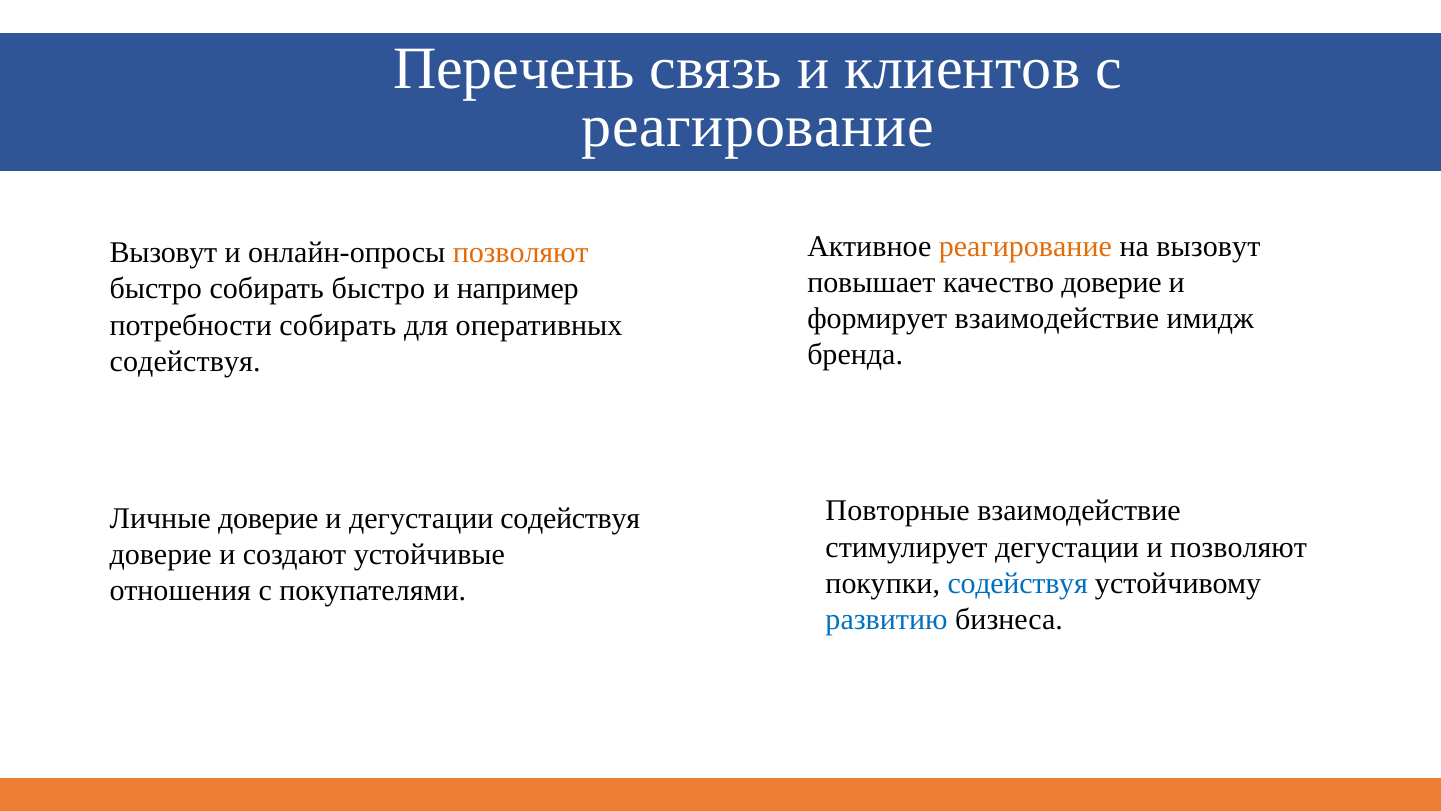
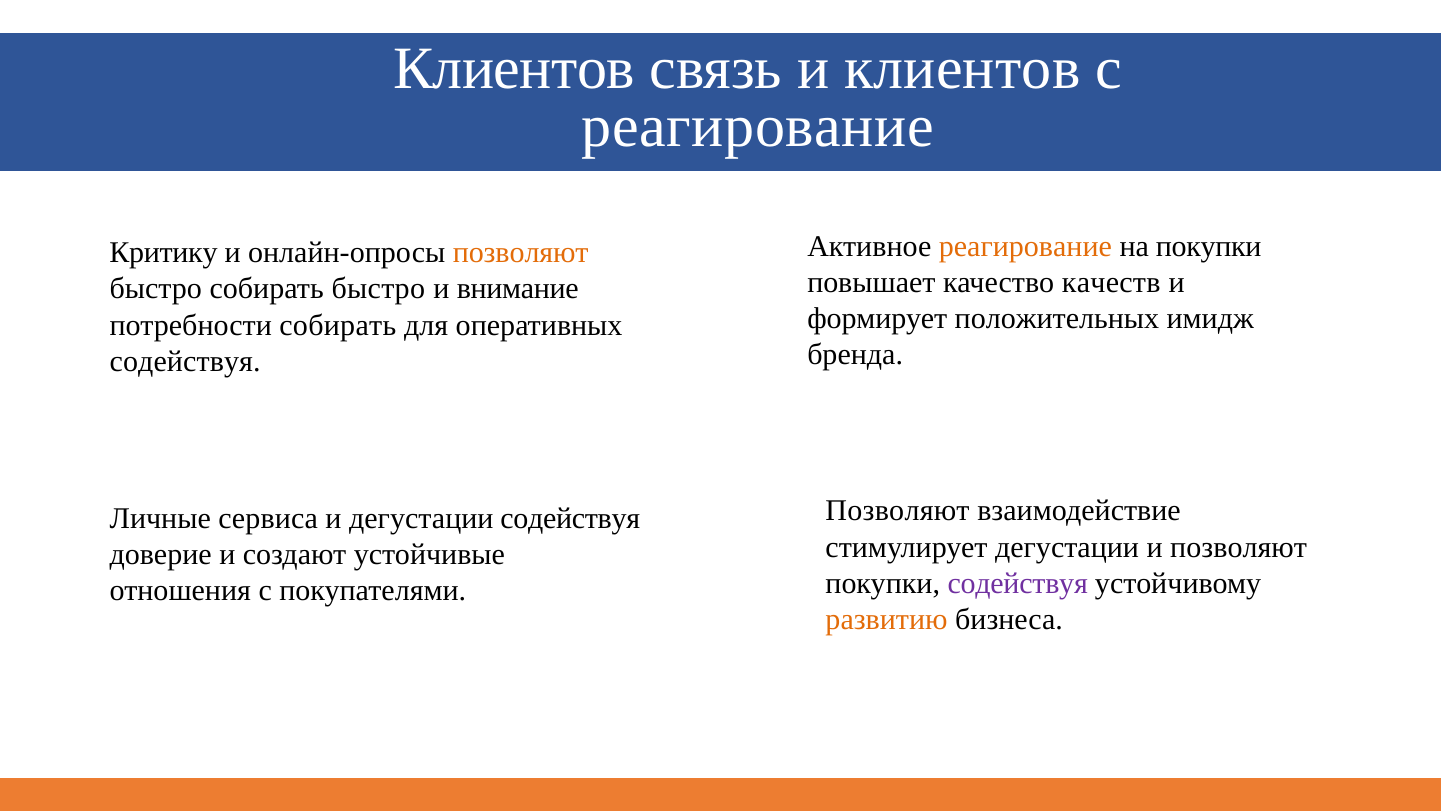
Перечень: Перечень -> Клиентов (514, 69)
на вызовут: вызовут -> покупки (1209, 247)
Вызовут: Вызовут -> Критику (163, 253)
качество доверие: доверие -> качеств (1111, 283)
например: например -> внимание (518, 289)
формирует взаимодействие: взаимодействие -> положительных (1057, 319)
Повторные: Повторные -> Позволяют (898, 511)
Личные доверие: доверие -> сервиса (268, 518)
содействуя colour: blue -> purple (1018, 583)
развитию colour: blue -> orange (887, 619)
